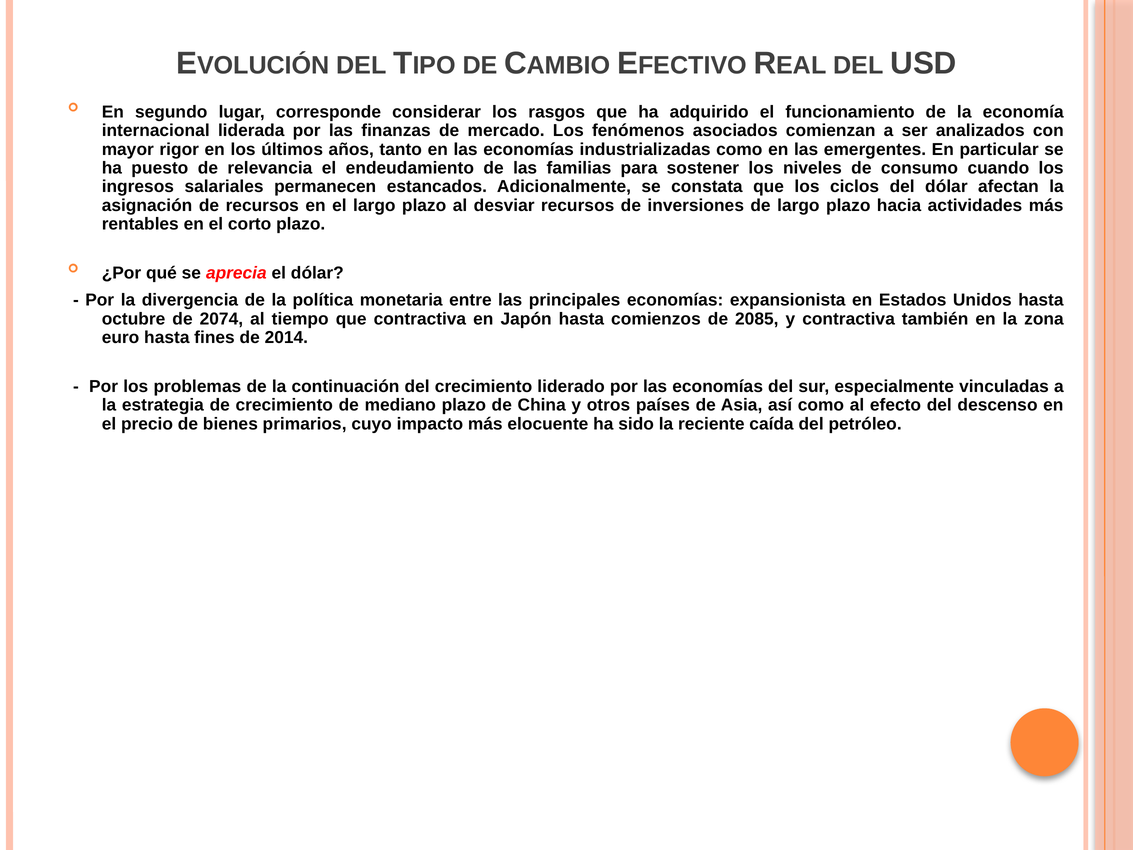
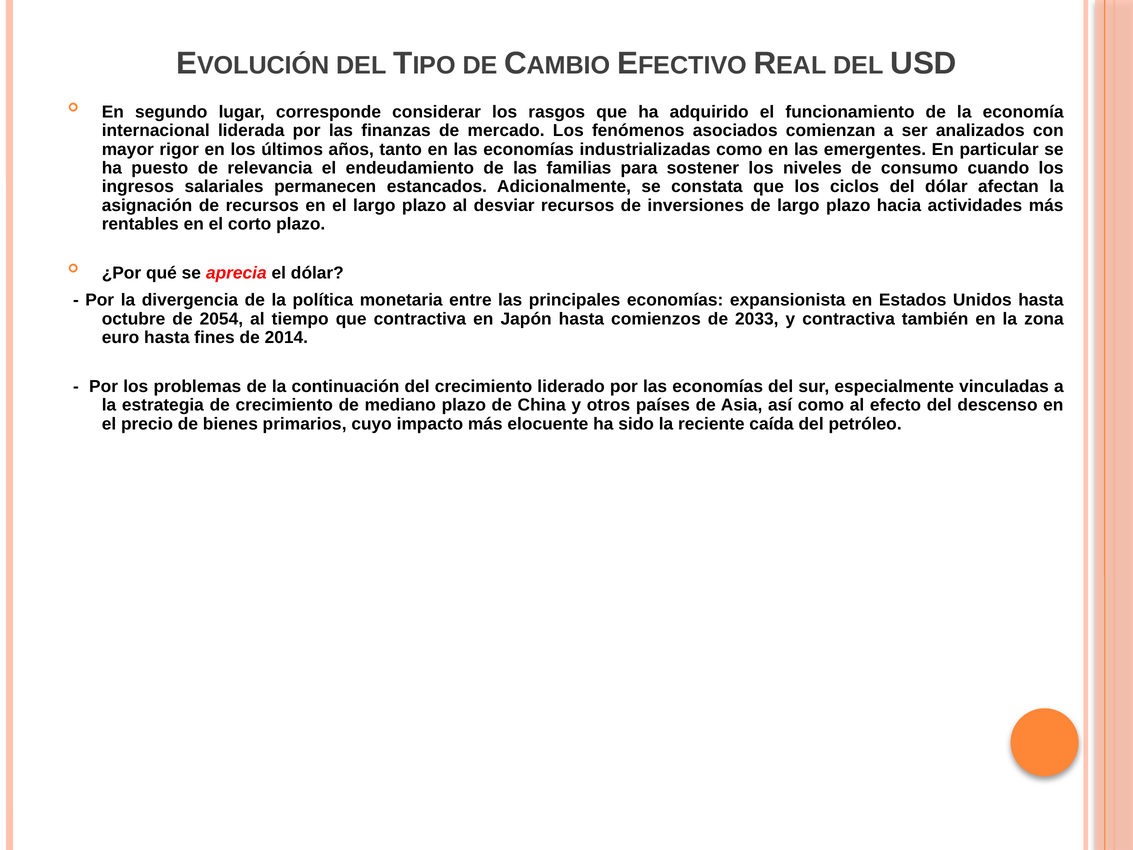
2074: 2074 -> 2054 (221, 319)
2085: 2085 -> 2033 (757, 319)
